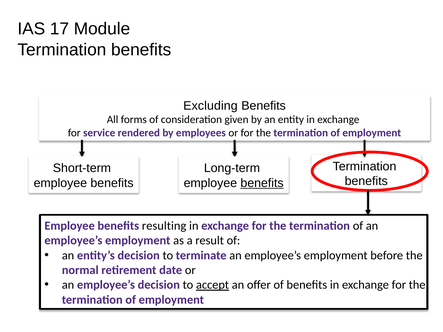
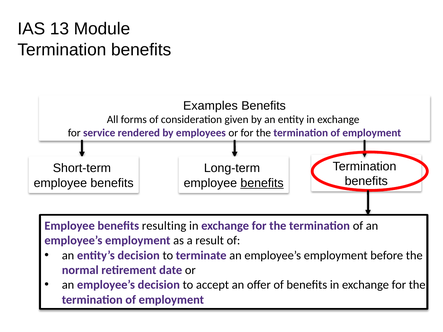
17: 17 -> 13 (59, 29)
Excluding: Excluding -> Examples (210, 106)
accept underline: present -> none (213, 285)
